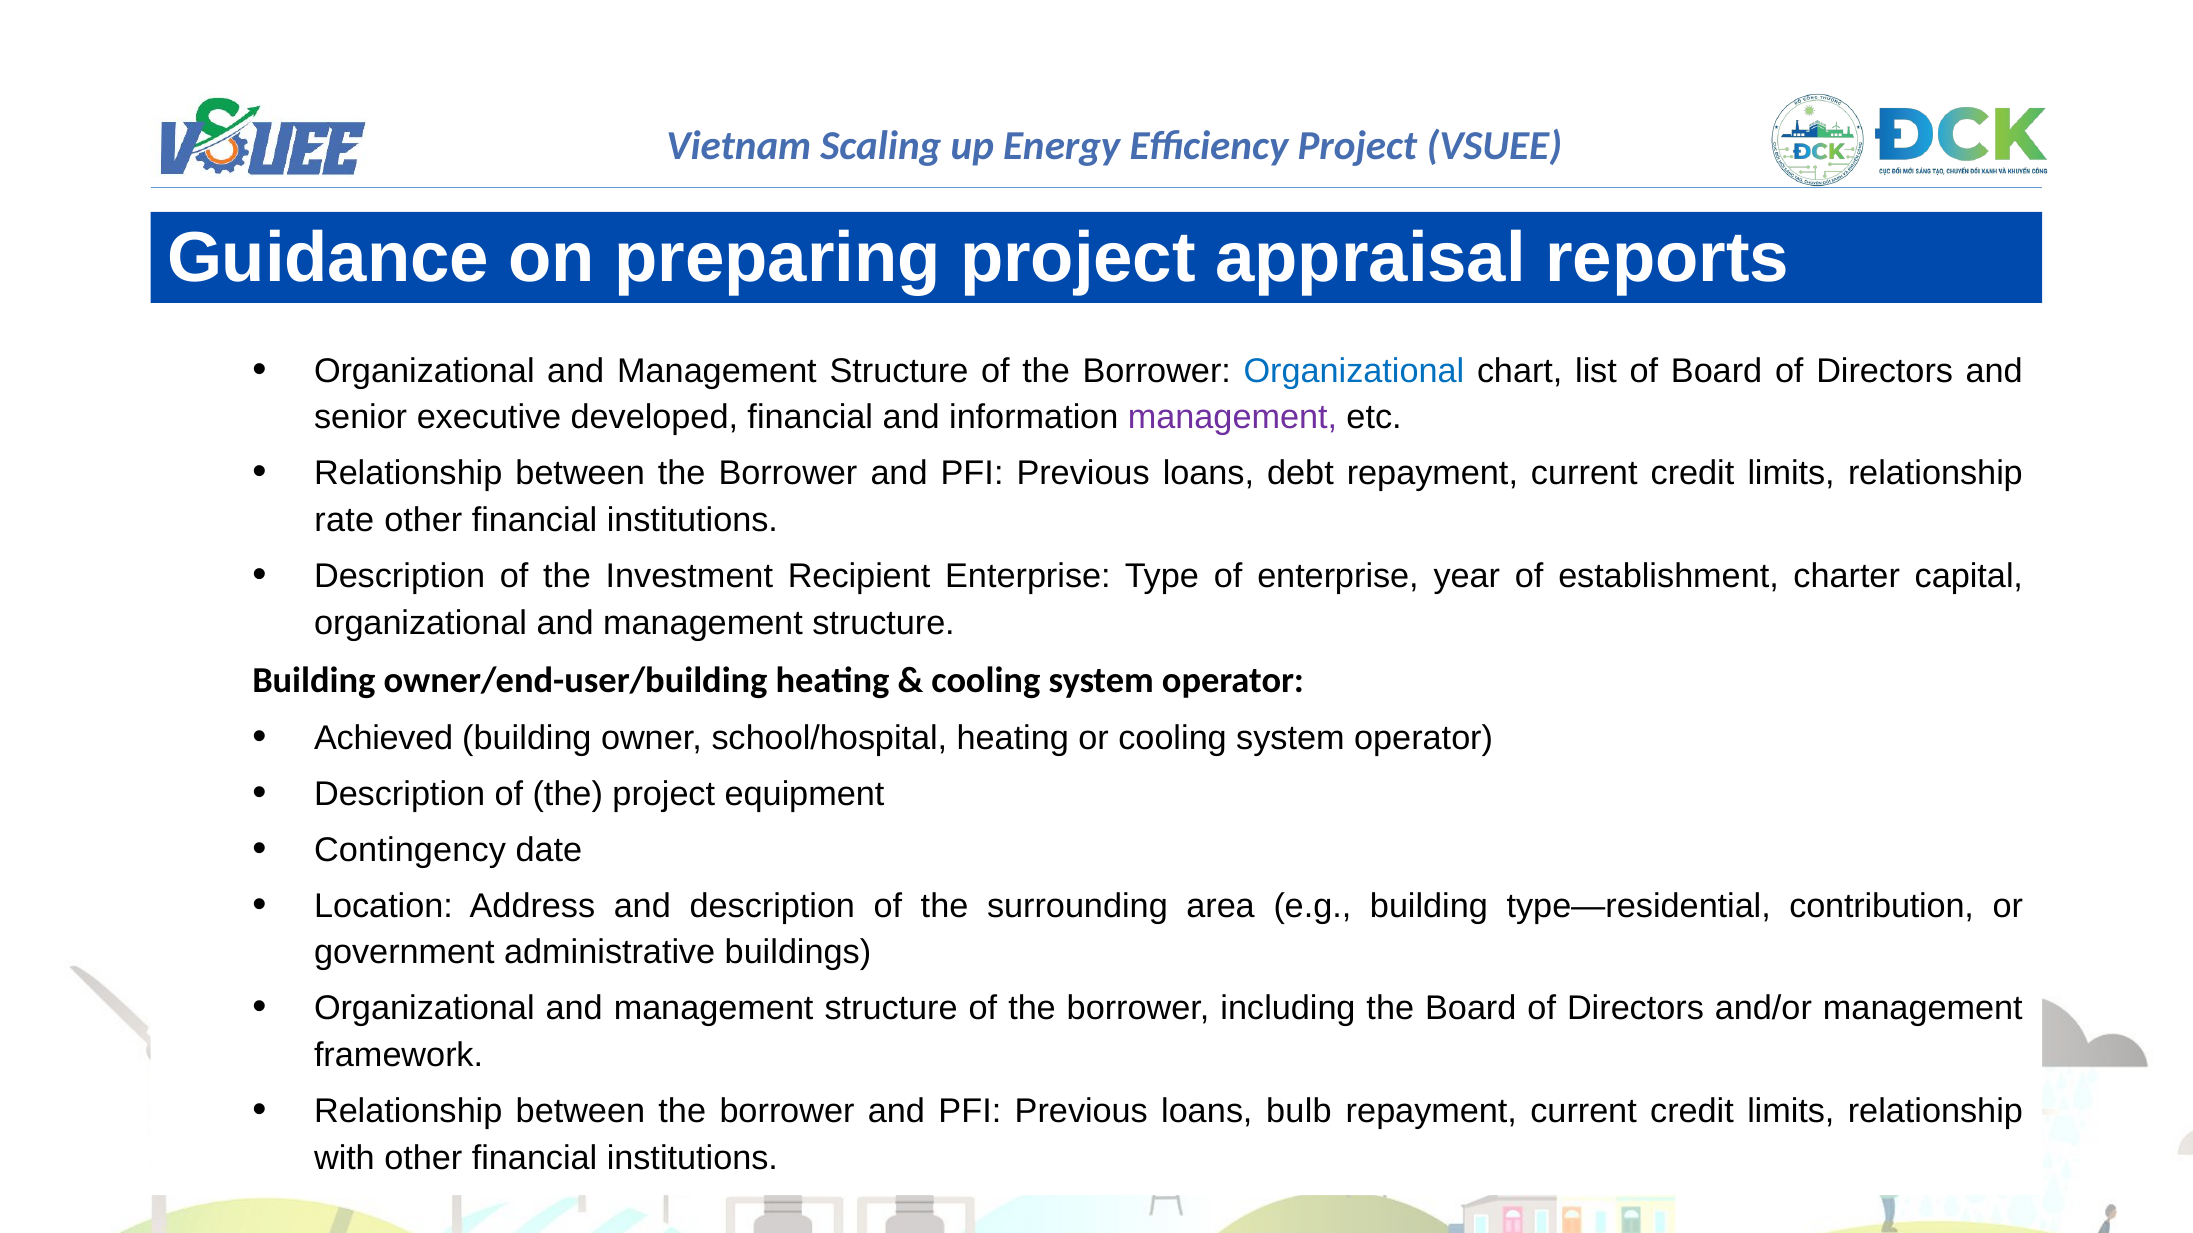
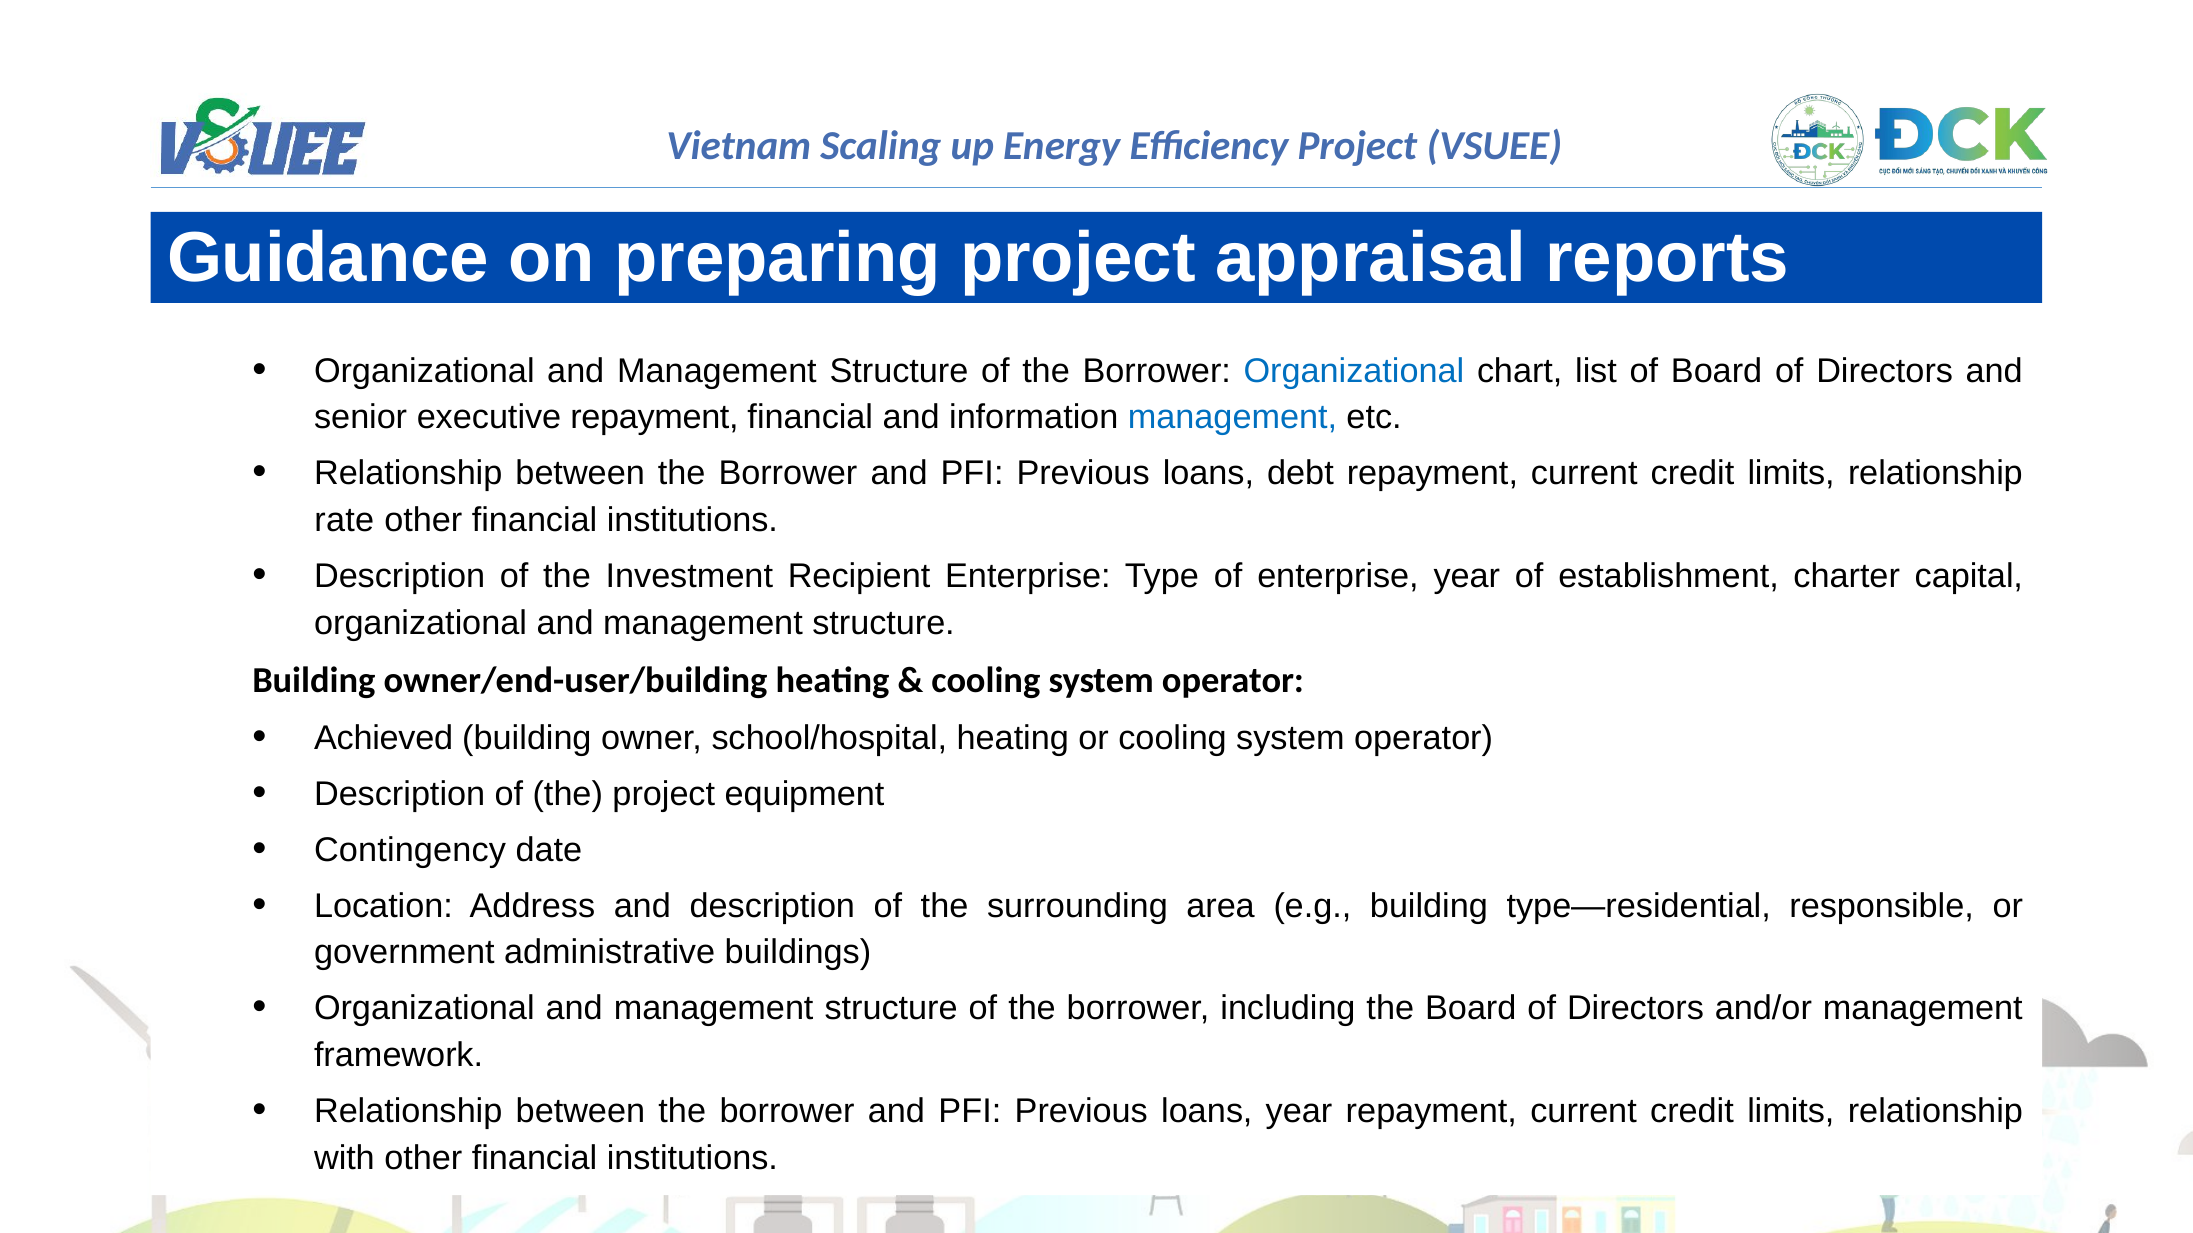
executive developed: developed -> repayment (654, 418)
management colour: purple -> blue (1232, 418)
contribution: contribution -> responsible (1882, 906)
loans bulb: bulb -> year (1299, 1112)
